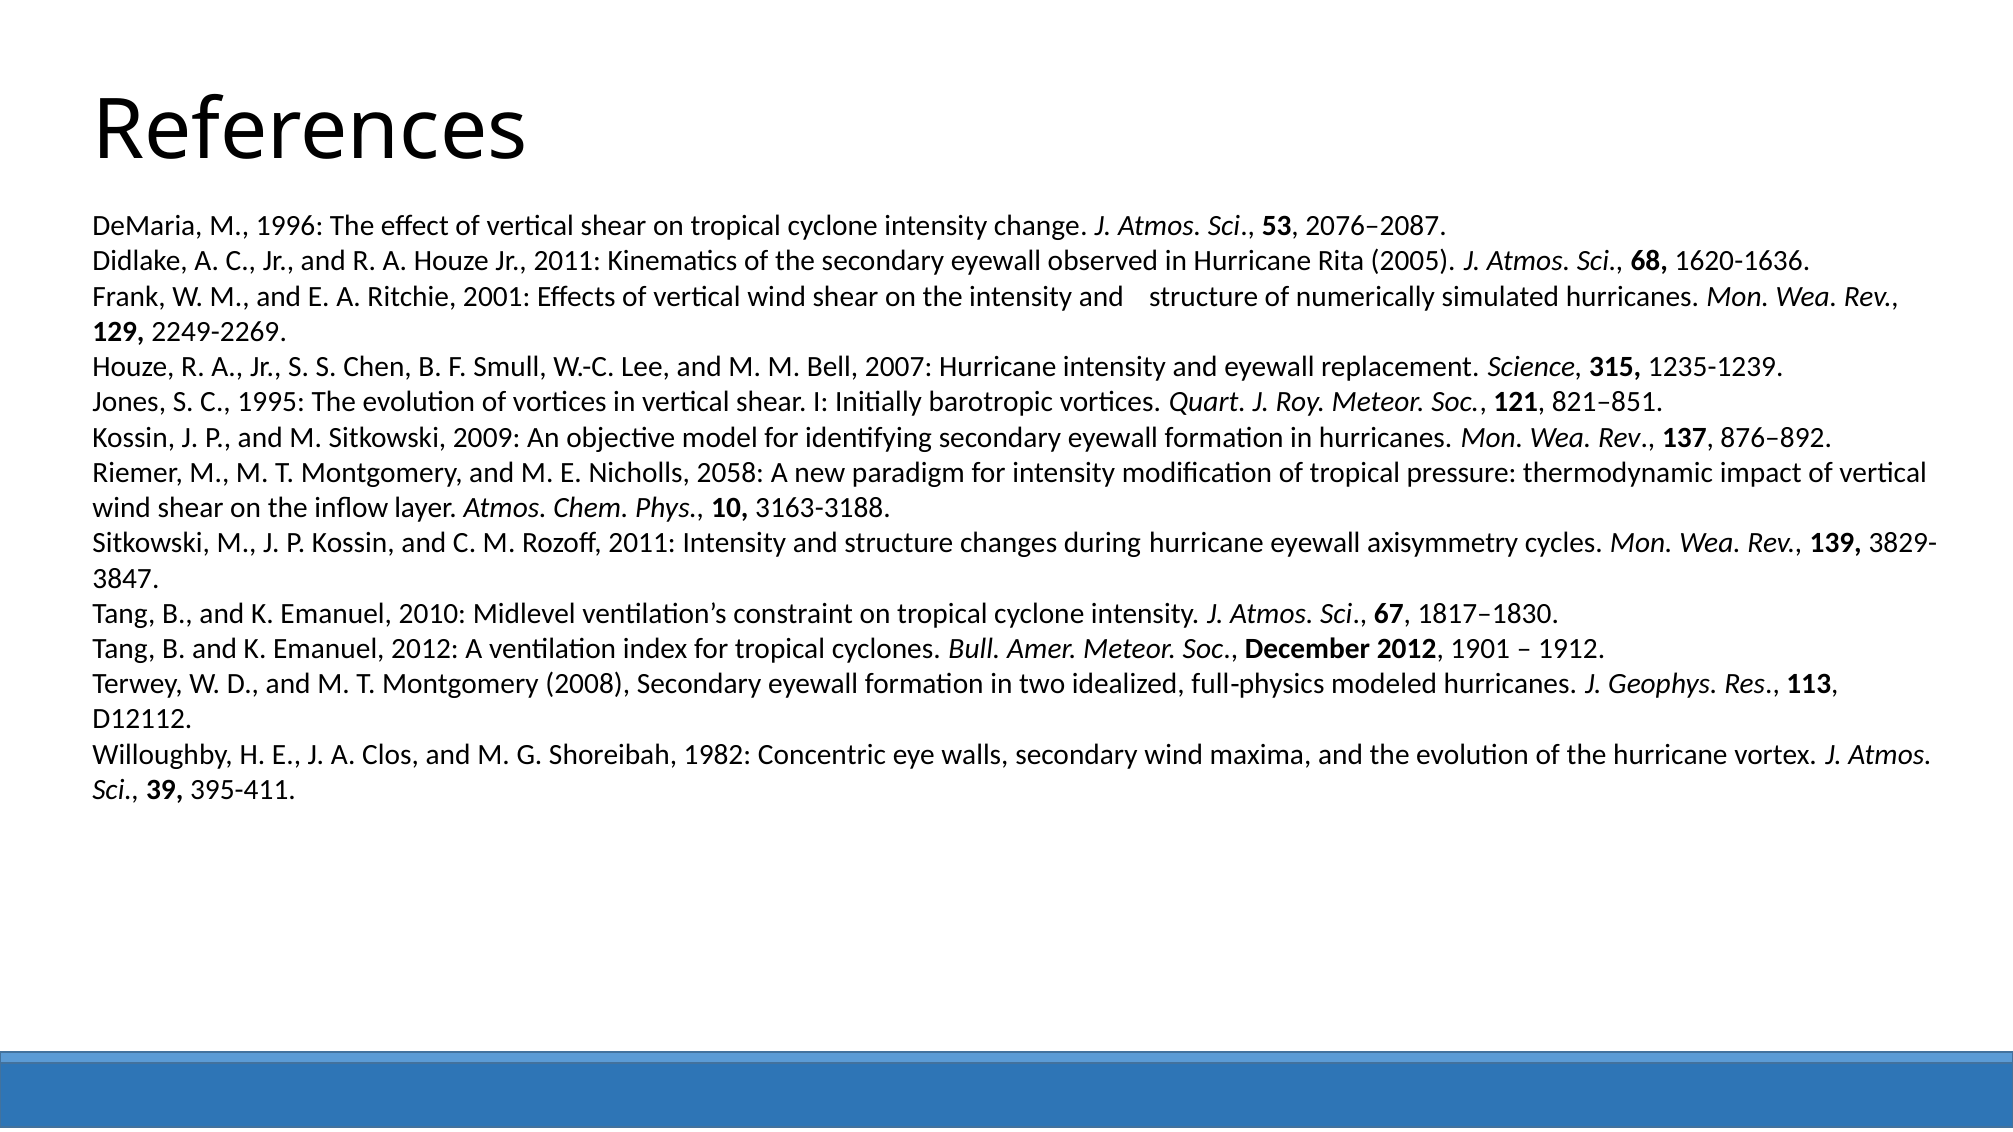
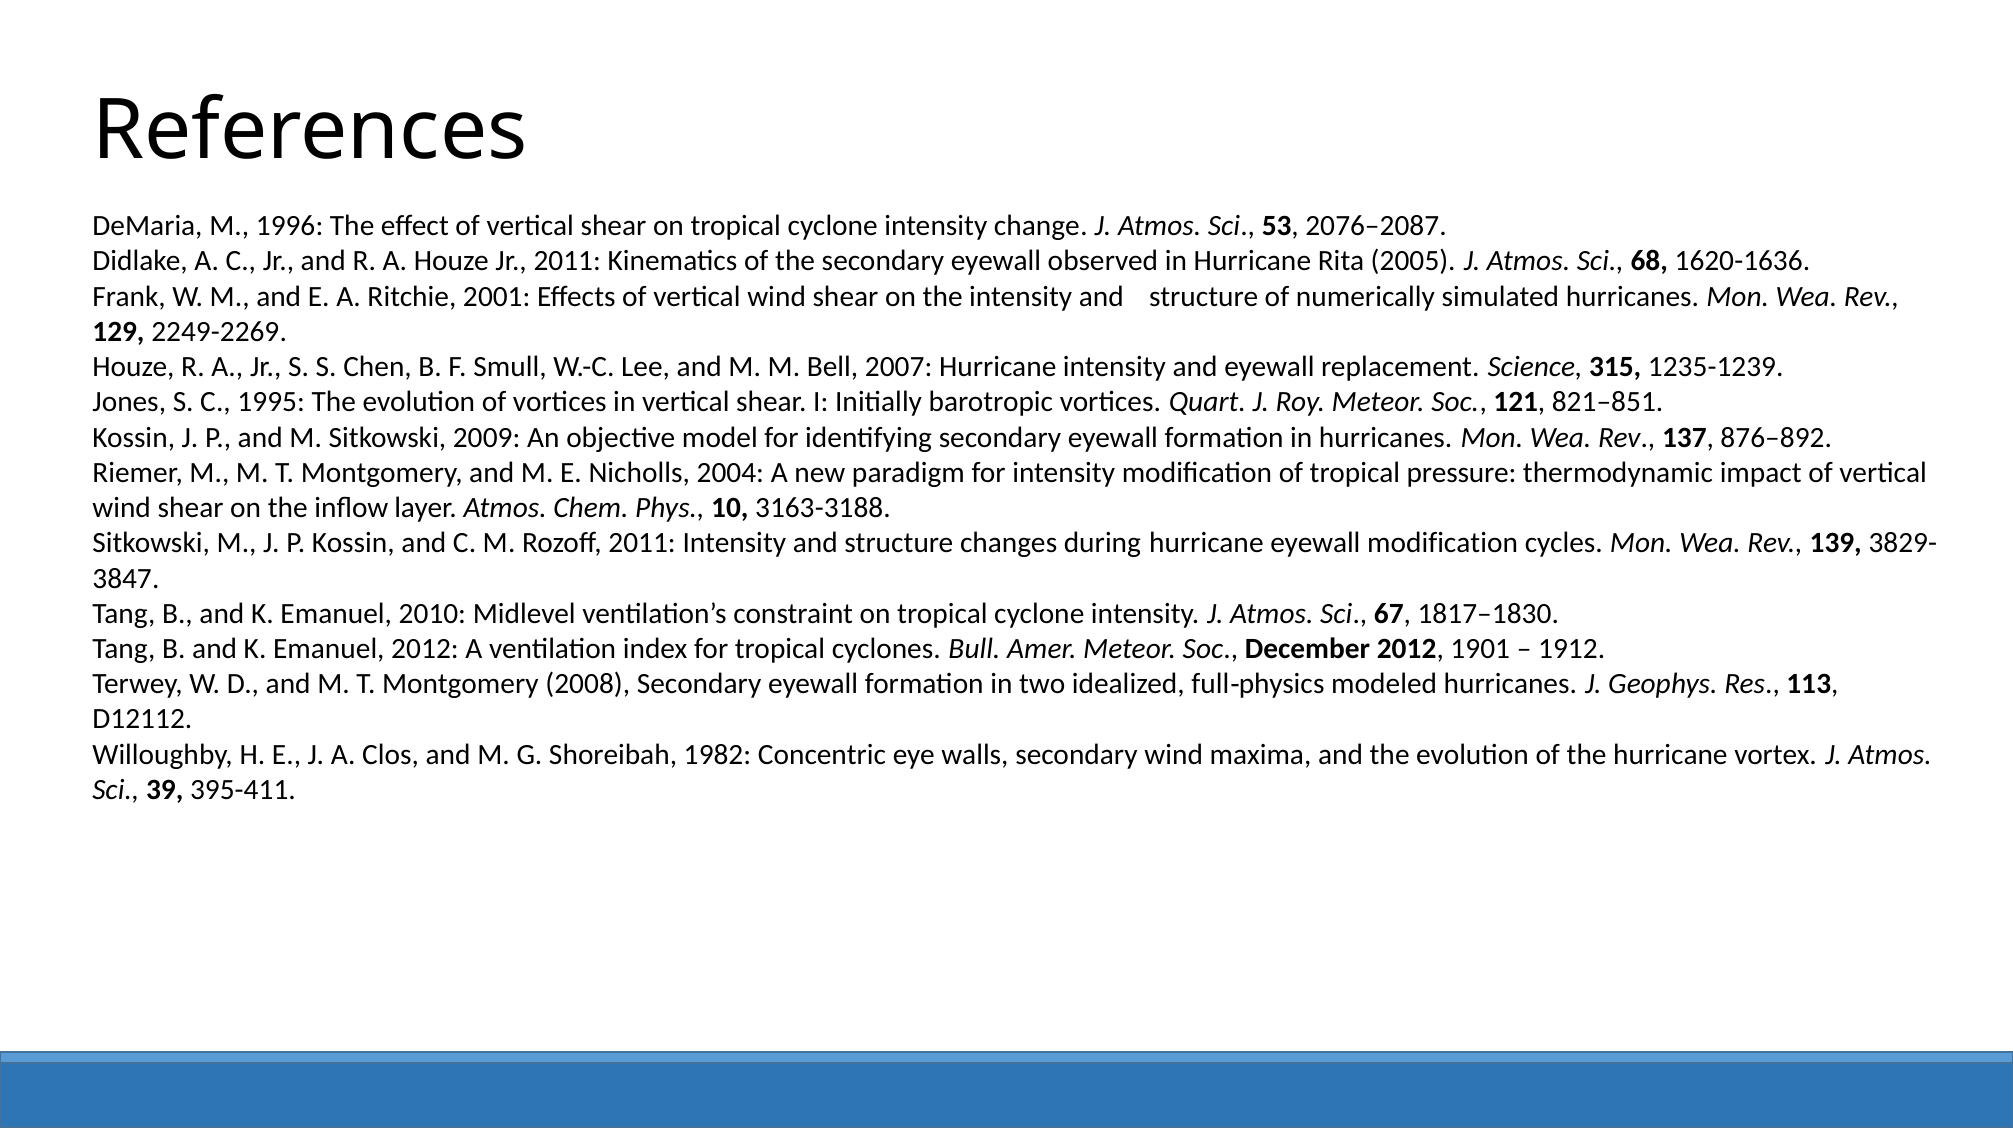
2058: 2058 -> 2004 (730, 473)
eyewall axisymmetry: axisymmetry -> modification (1443, 543)
